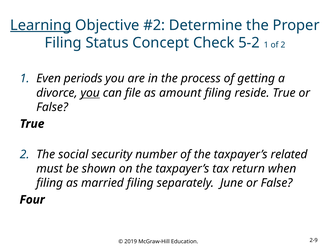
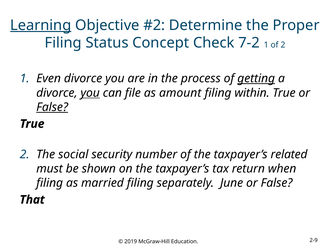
5-2: 5-2 -> 7-2 (249, 43)
Even periods: periods -> divorce (83, 78)
getting underline: none -> present (256, 78)
reside: reside -> within (252, 93)
False underline: none -> present (52, 107)
Four: Four -> That (32, 199)
